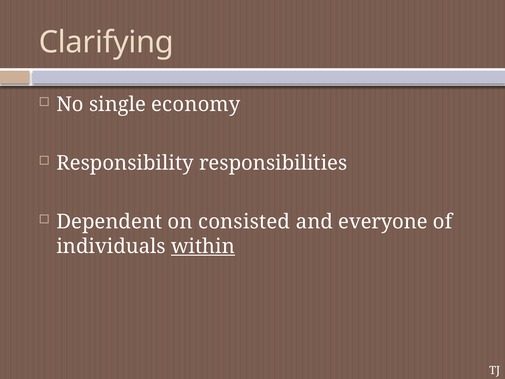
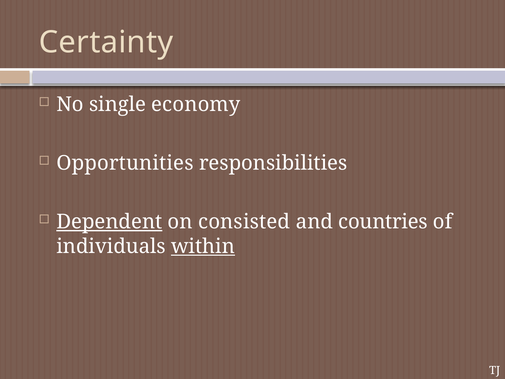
Clarifying: Clarifying -> Certainty (106, 42)
Responsibility: Responsibility -> Opportunities (125, 163)
Dependent underline: none -> present (109, 222)
everyone: everyone -> countries (383, 222)
